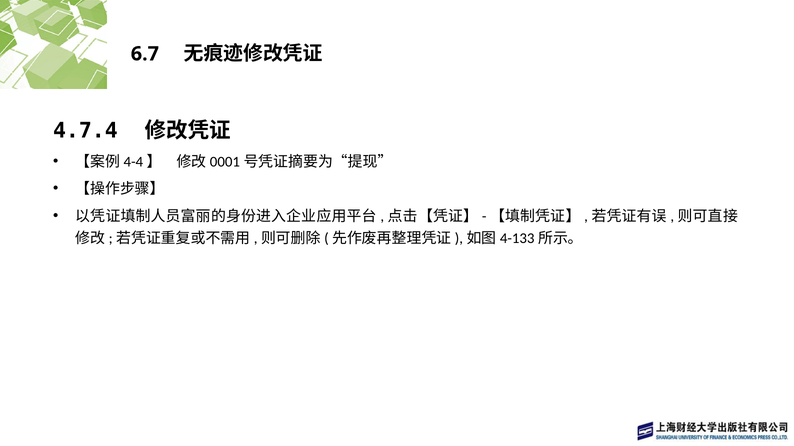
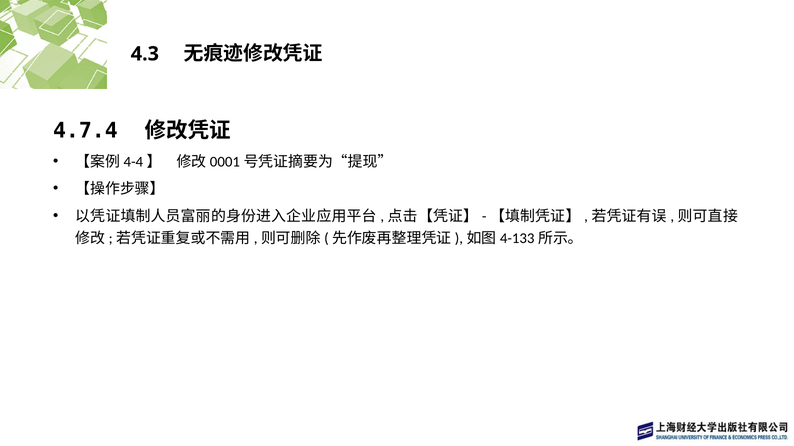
6.7: 6.7 -> 4.3 (145, 54)
